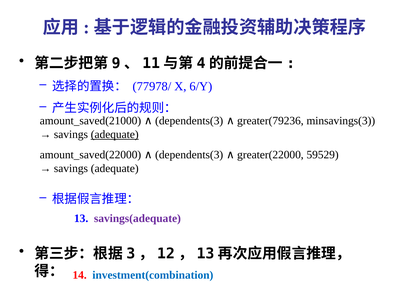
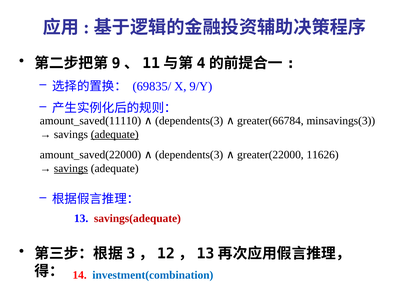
77978/: 77978/ -> 69835/ (152, 86)
6/Y: 6/Y -> 9/Y (201, 86)
amount_saved(21000: amount_saved(21000 -> amount_saved(11110 (90, 121)
greater(79236: greater(79236 -> greater(66784 (270, 121)
59529: 59529 -> 11626 (323, 155)
savings underline: none -> present (71, 168)
savings(adequate colour: purple -> red (137, 219)
